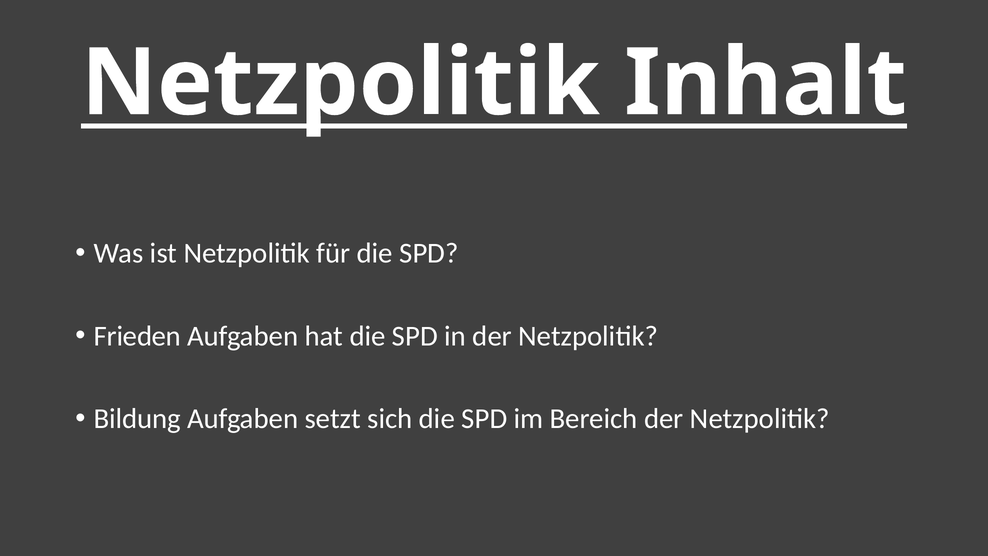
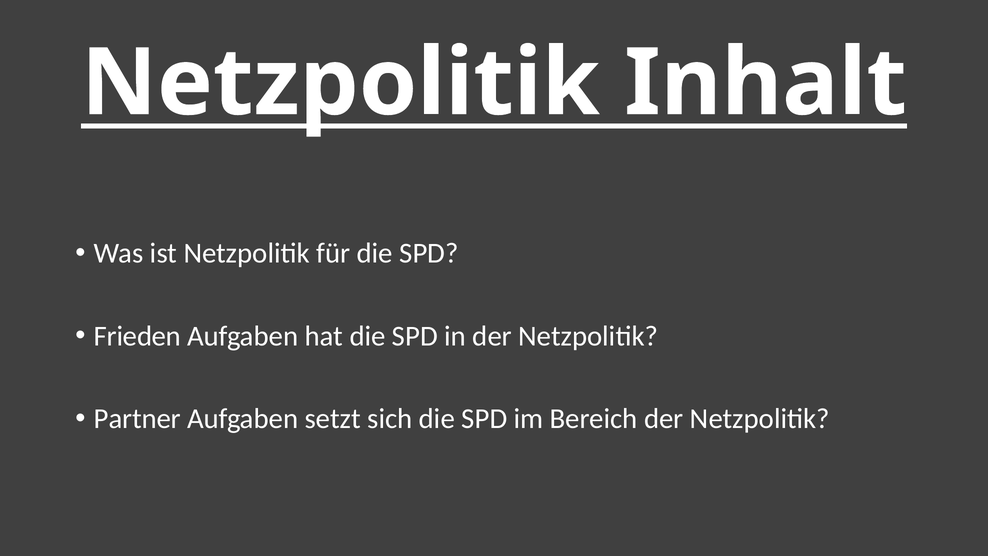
Bildung: Bildung -> Partner (137, 419)
